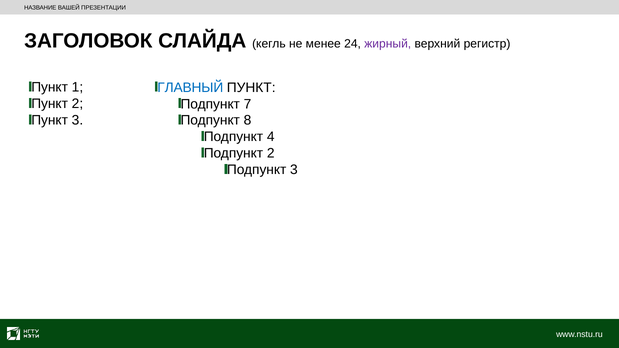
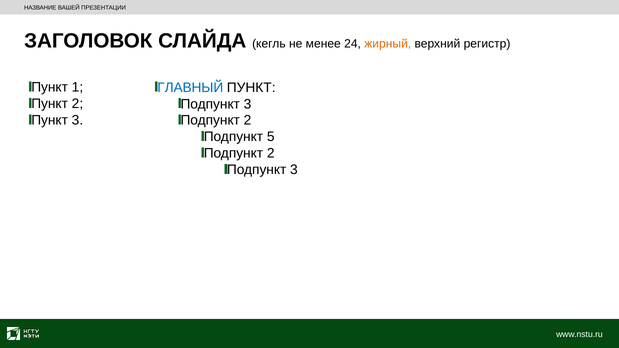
жирный colour: purple -> orange (388, 44)
7: 7 -> 3 (248, 104)
8: 8 -> 2 (248, 121)
4: 4 -> 5 (271, 137)
